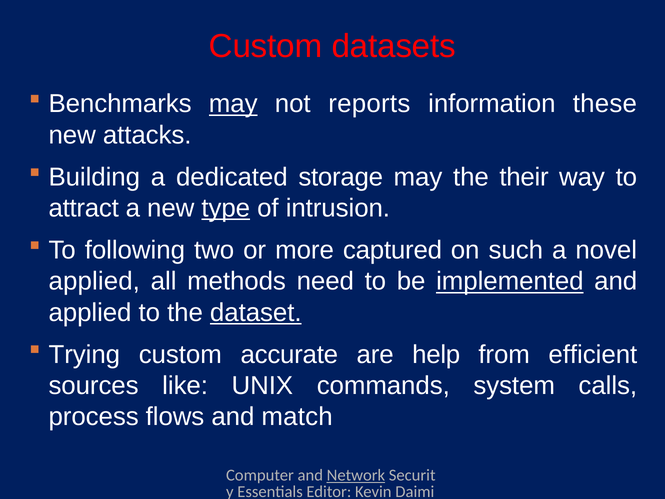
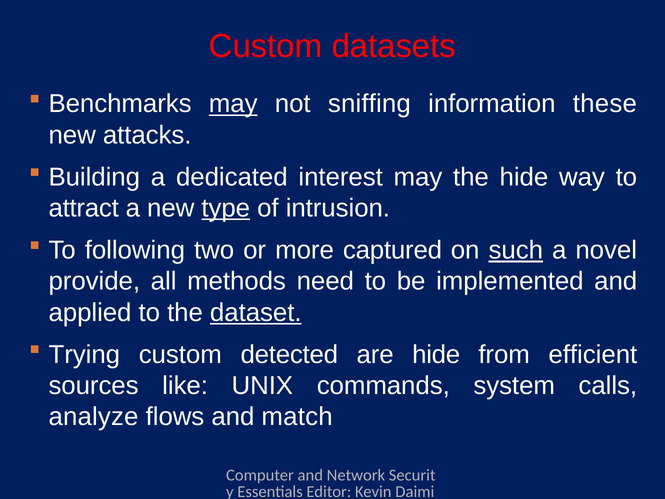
reports: reports -> sniffing (369, 104)
storage: storage -> interest (341, 177)
the their: their -> hide (524, 177)
such underline: none -> present (516, 250)
applied: applied -> provide (94, 281)
implemented underline: present -> none (510, 281)
accurate: accurate -> detected (289, 354)
are help: help -> hide (436, 354)
process: process -> analyze (94, 417)
Network underline: present -> none (356, 475)
